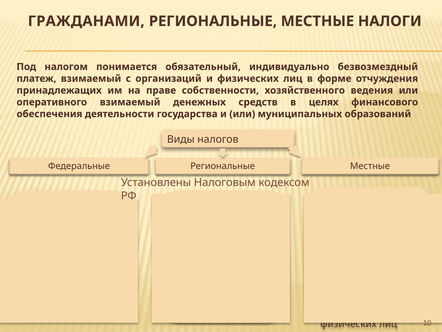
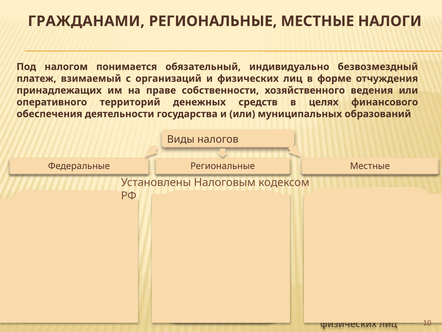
оперативного взимаемый: взимаемый -> территорий (130, 102)
